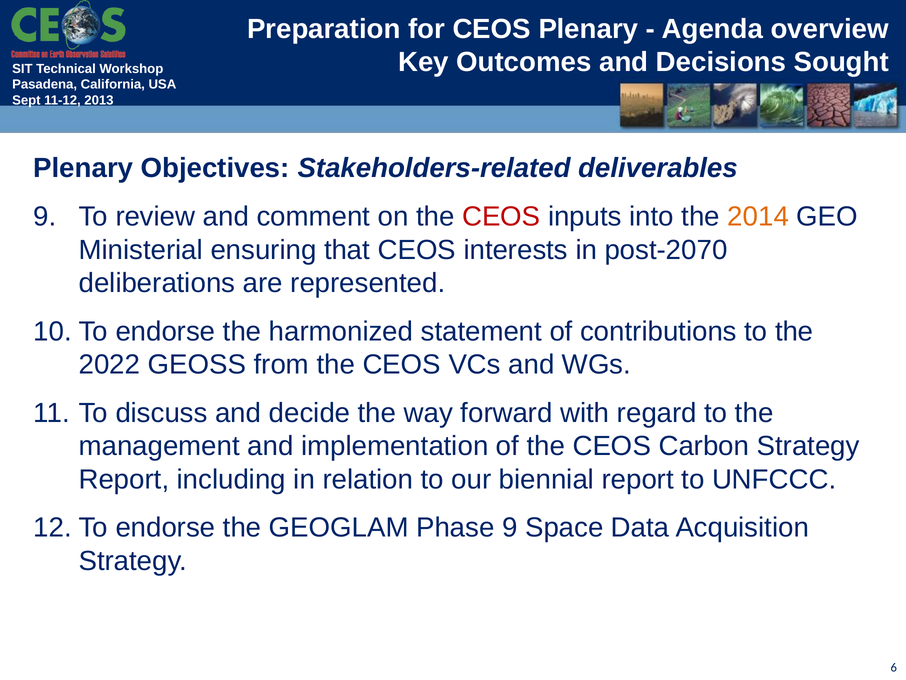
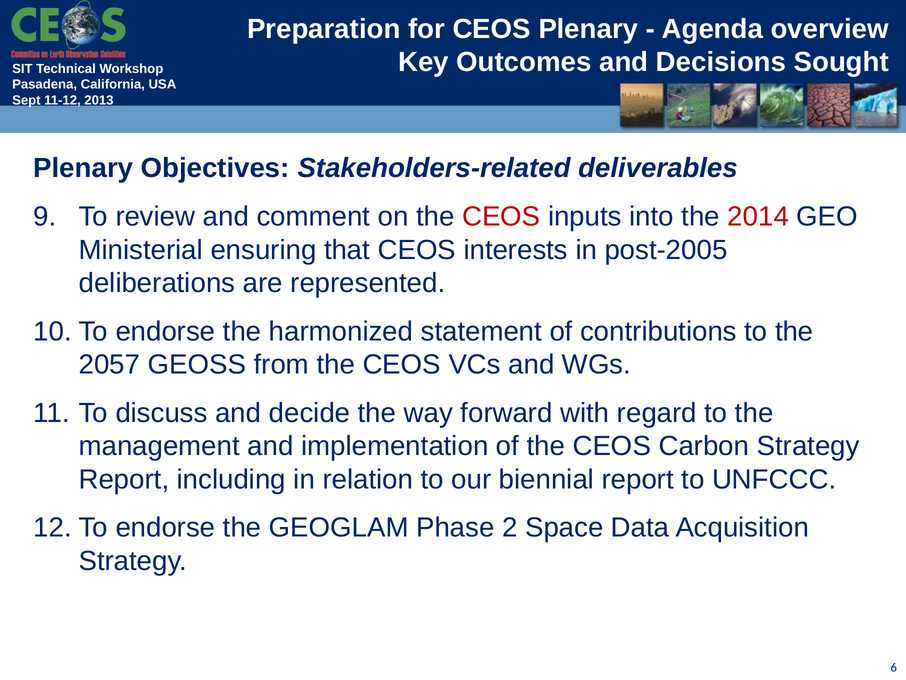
2014 colour: orange -> red (758, 217)
post-2070: post-2070 -> post-2005 (666, 250)
2022: 2022 -> 2057 (109, 364)
Phase 9: 9 -> 2 (510, 527)
